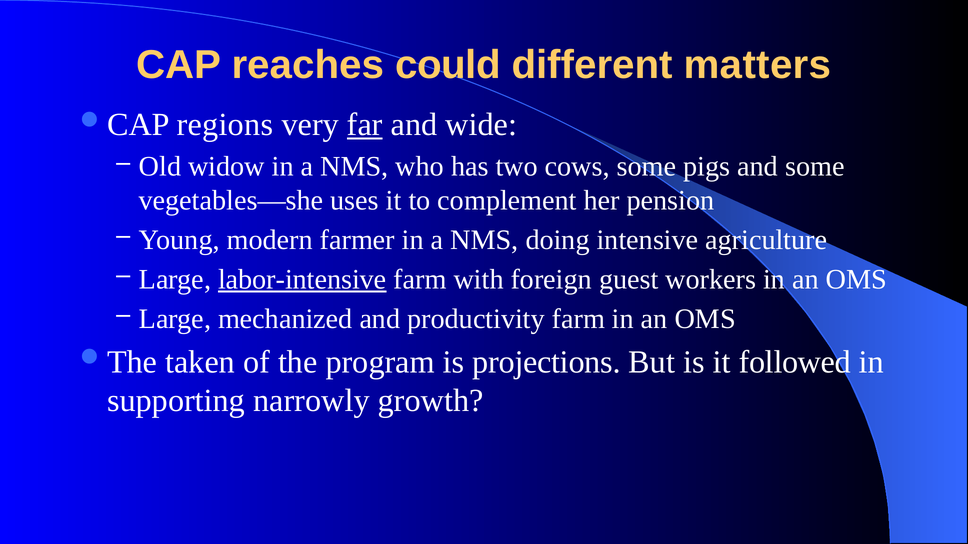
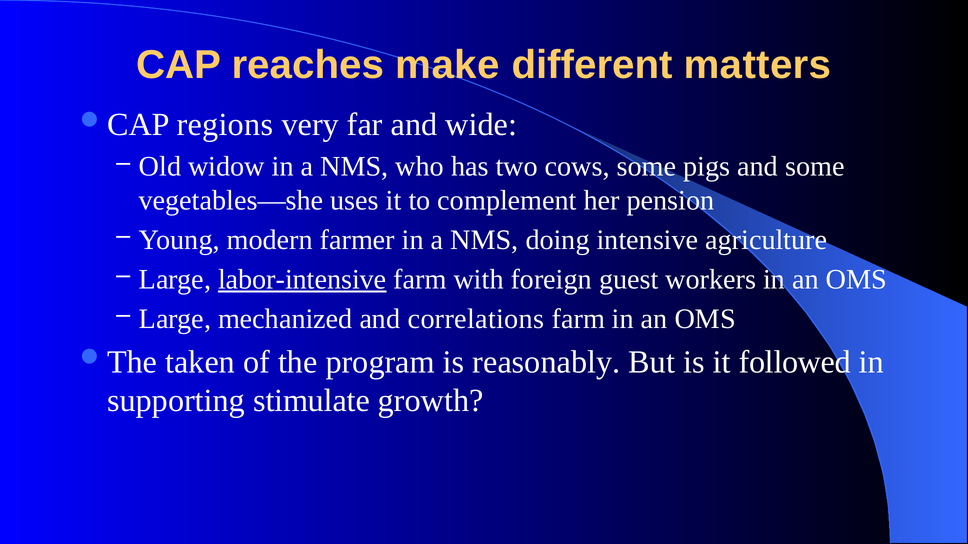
could: could -> make (448, 65)
far underline: present -> none (365, 125)
productivity: productivity -> correlations (476, 319)
projections: projections -> reasonably (546, 362)
narrowly: narrowly -> stimulate (311, 401)
